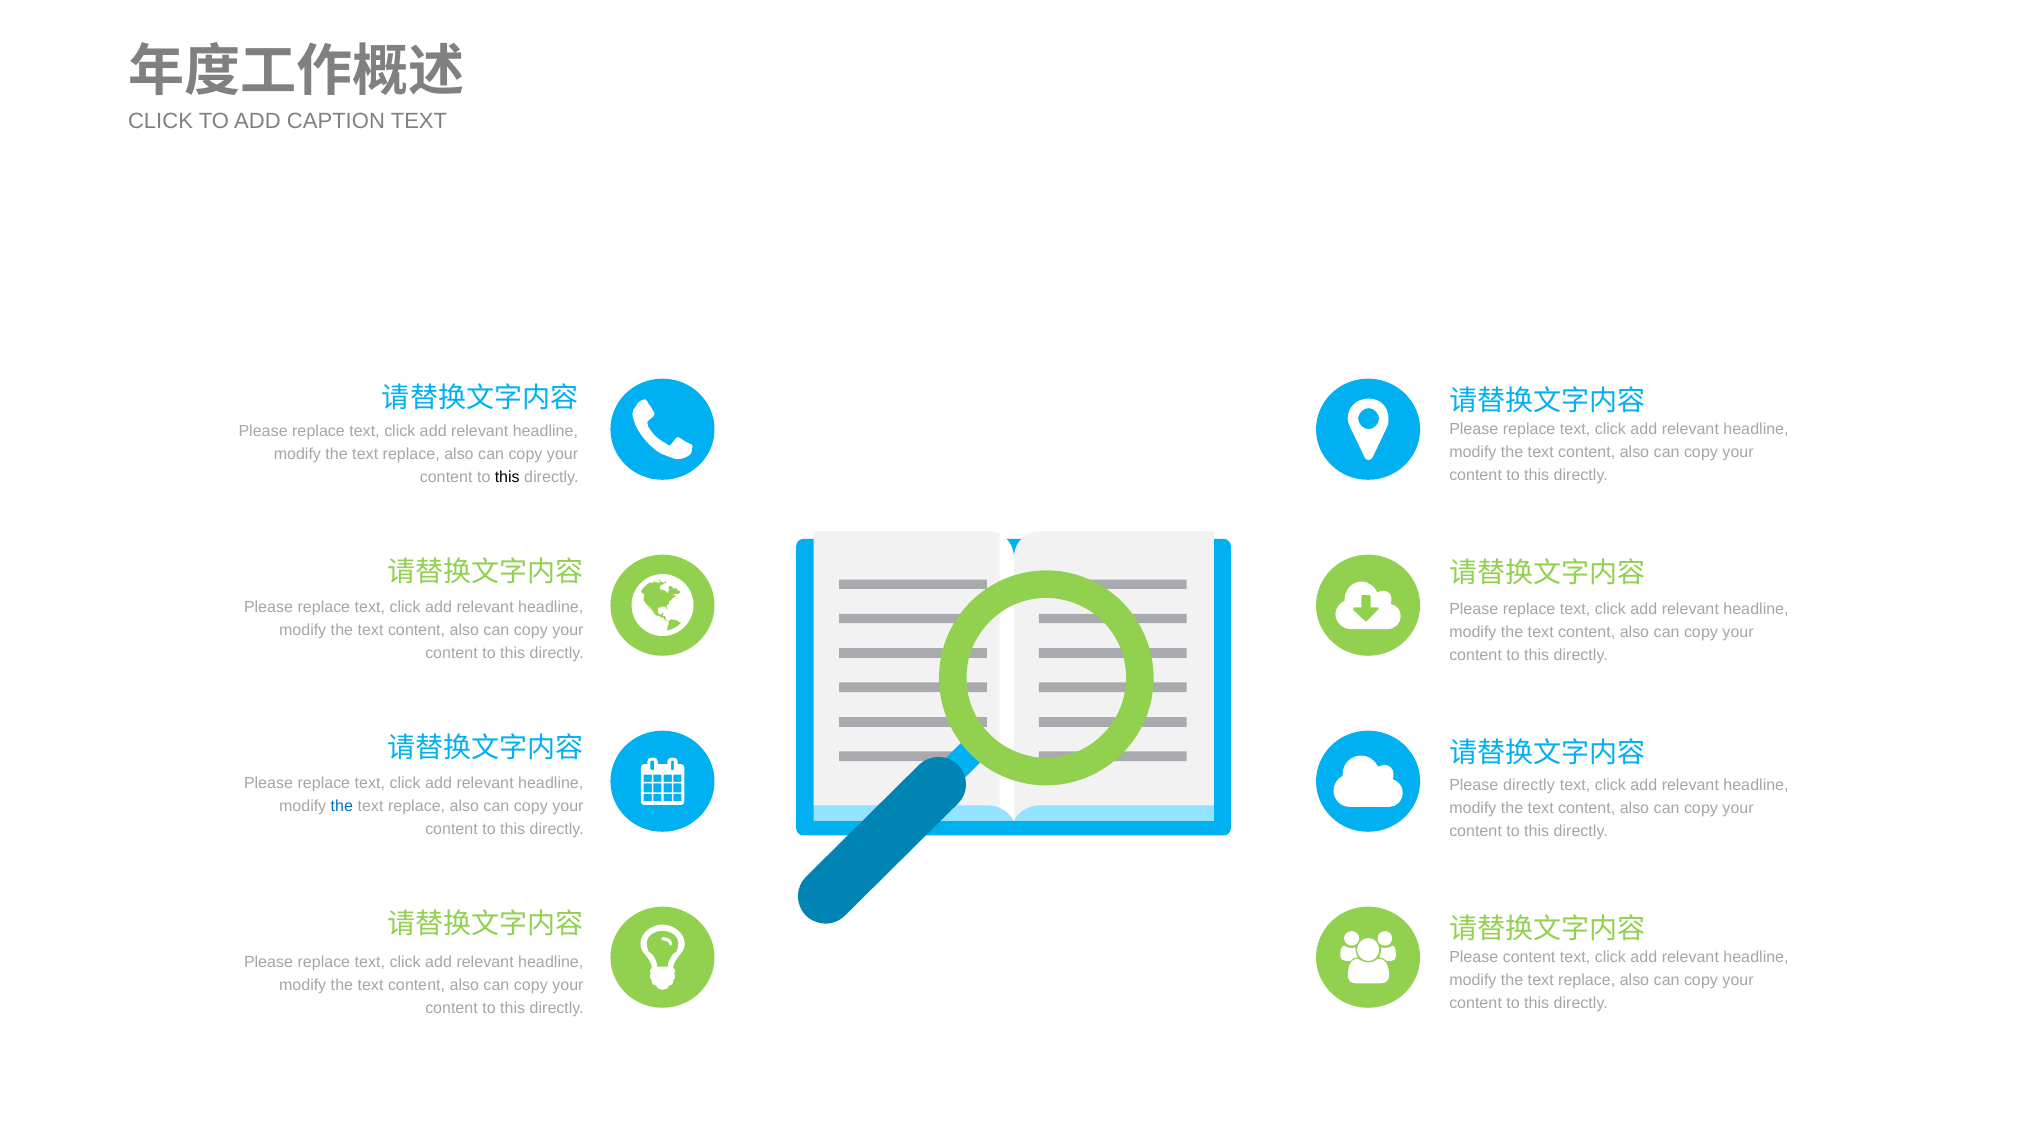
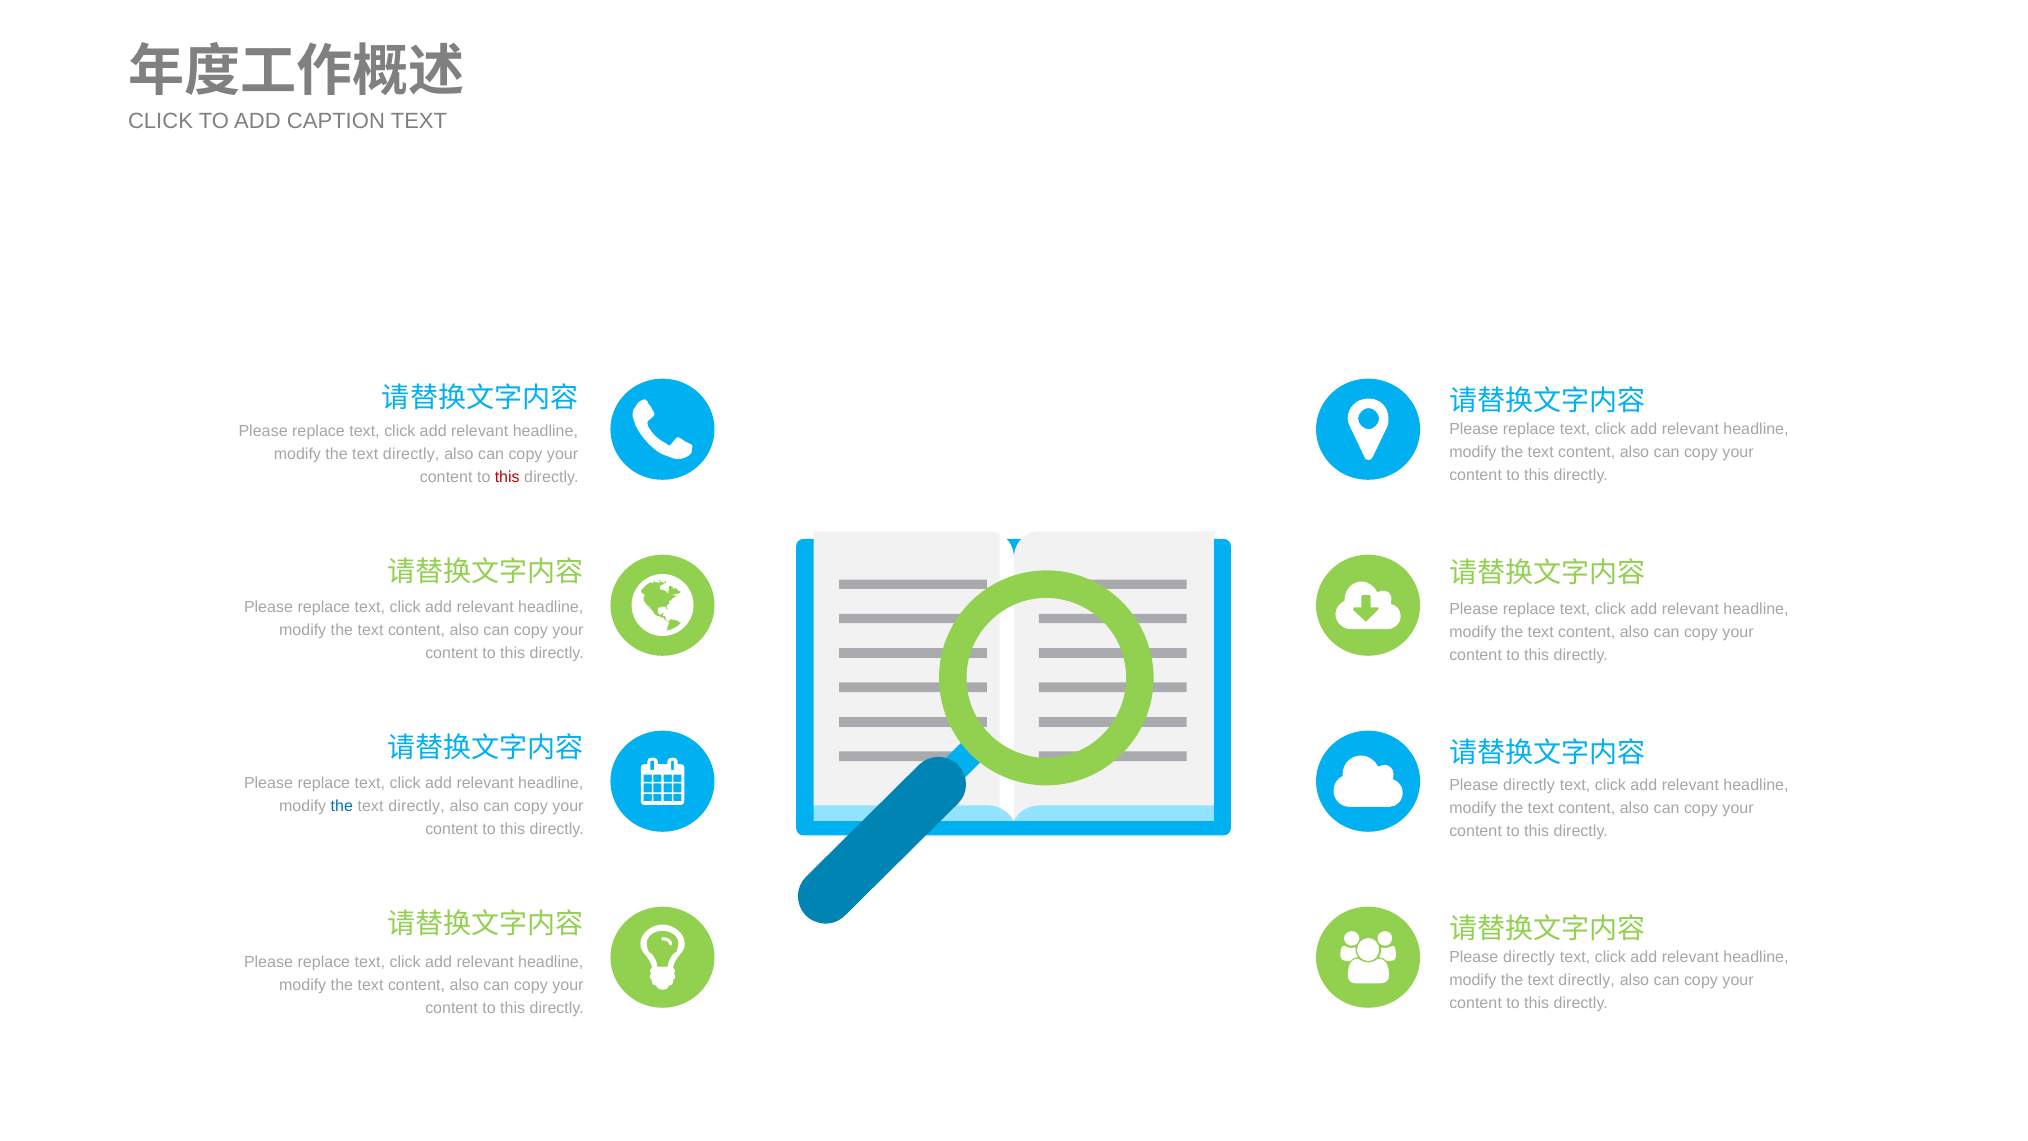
replace: replace -> directly (411, 455)
this colour: black -> red (507, 478)
replace: replace -> directly (417, 806)
content: content -> directly (1529, 957)
replace: replace -> directly (1587, 980)
